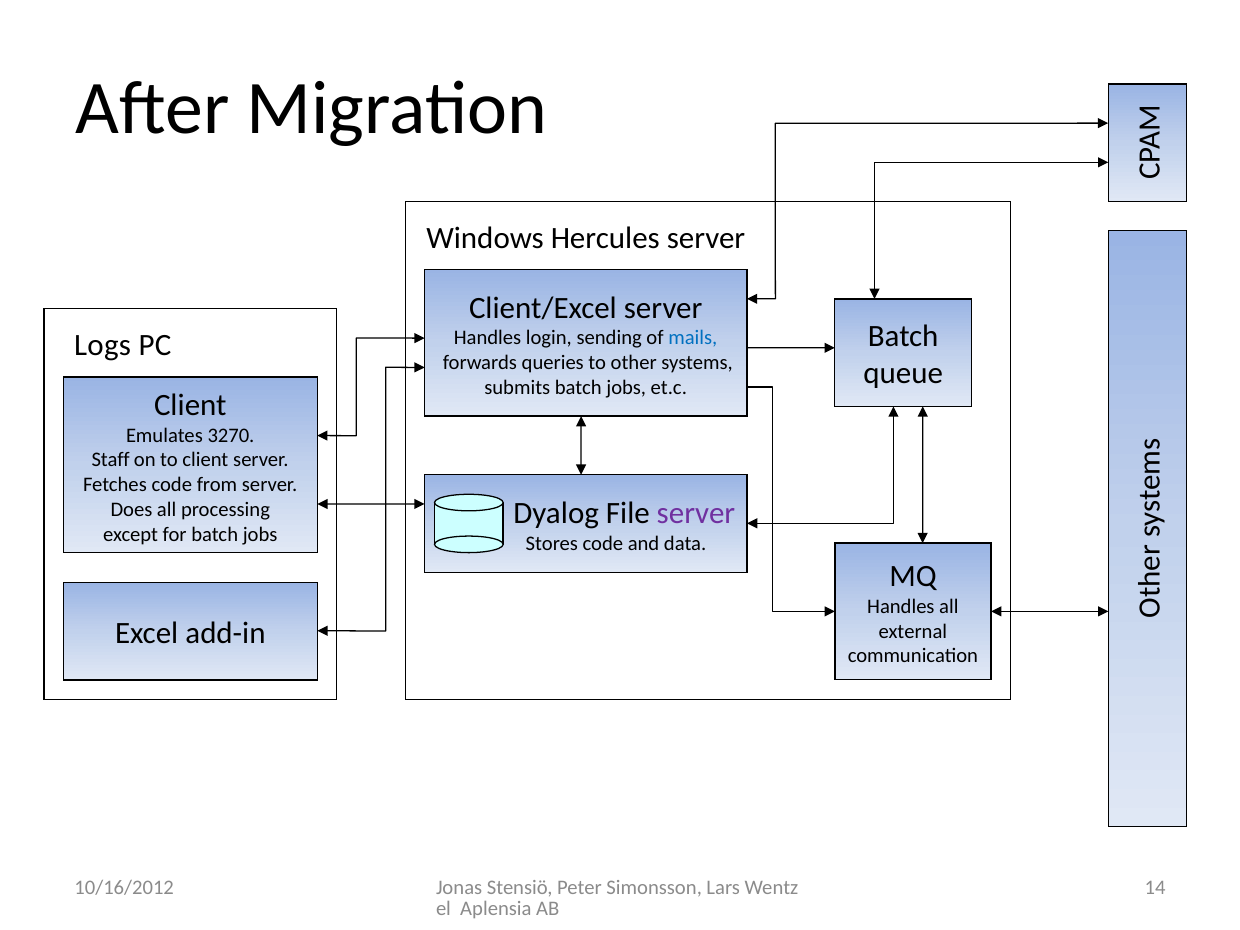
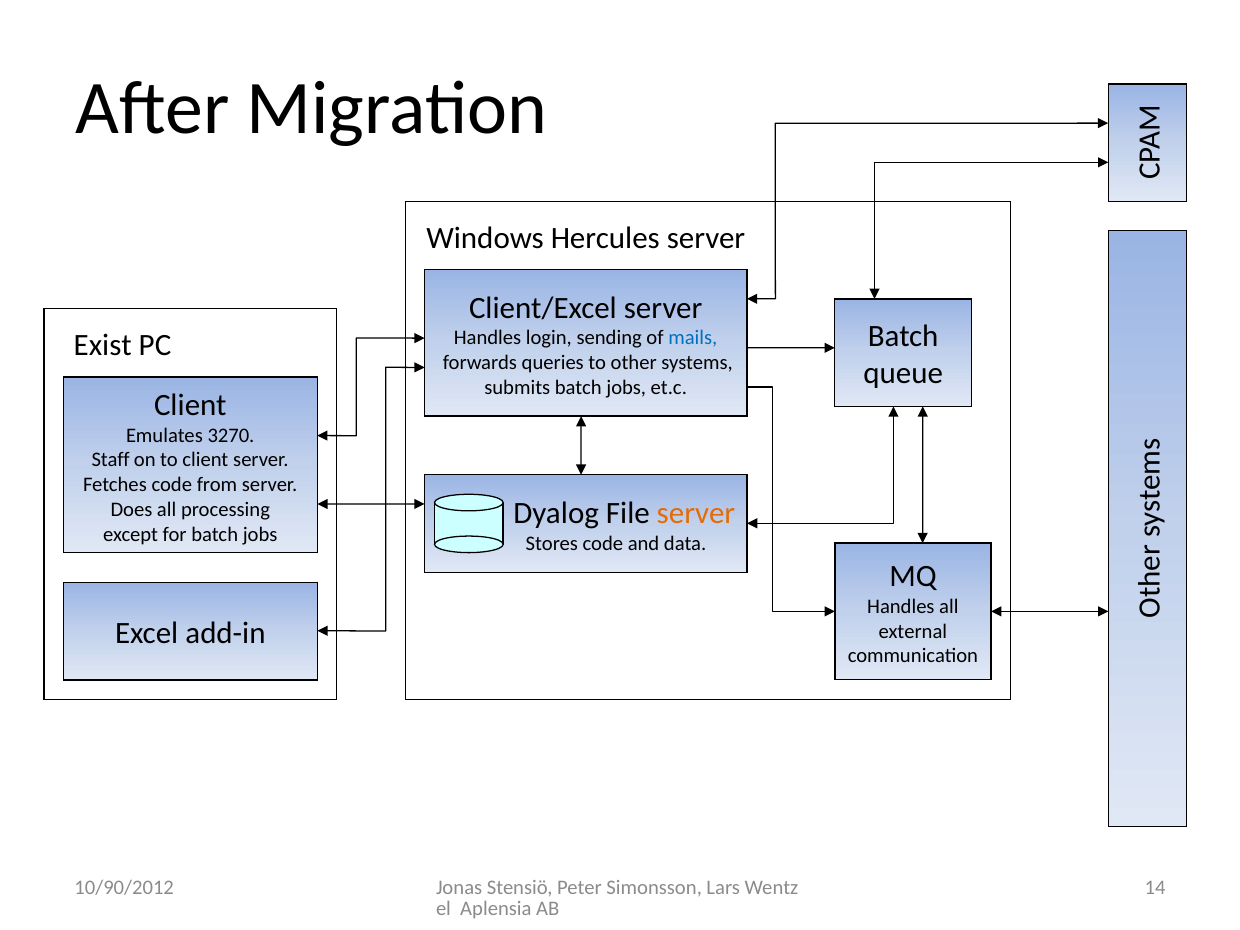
Logs: Logs -> Exist (103, 345)
server colour: purple -> orange (696, 513)
10/16/2012: 10/16/2012 -> 10/90/2012 (124, 888)
